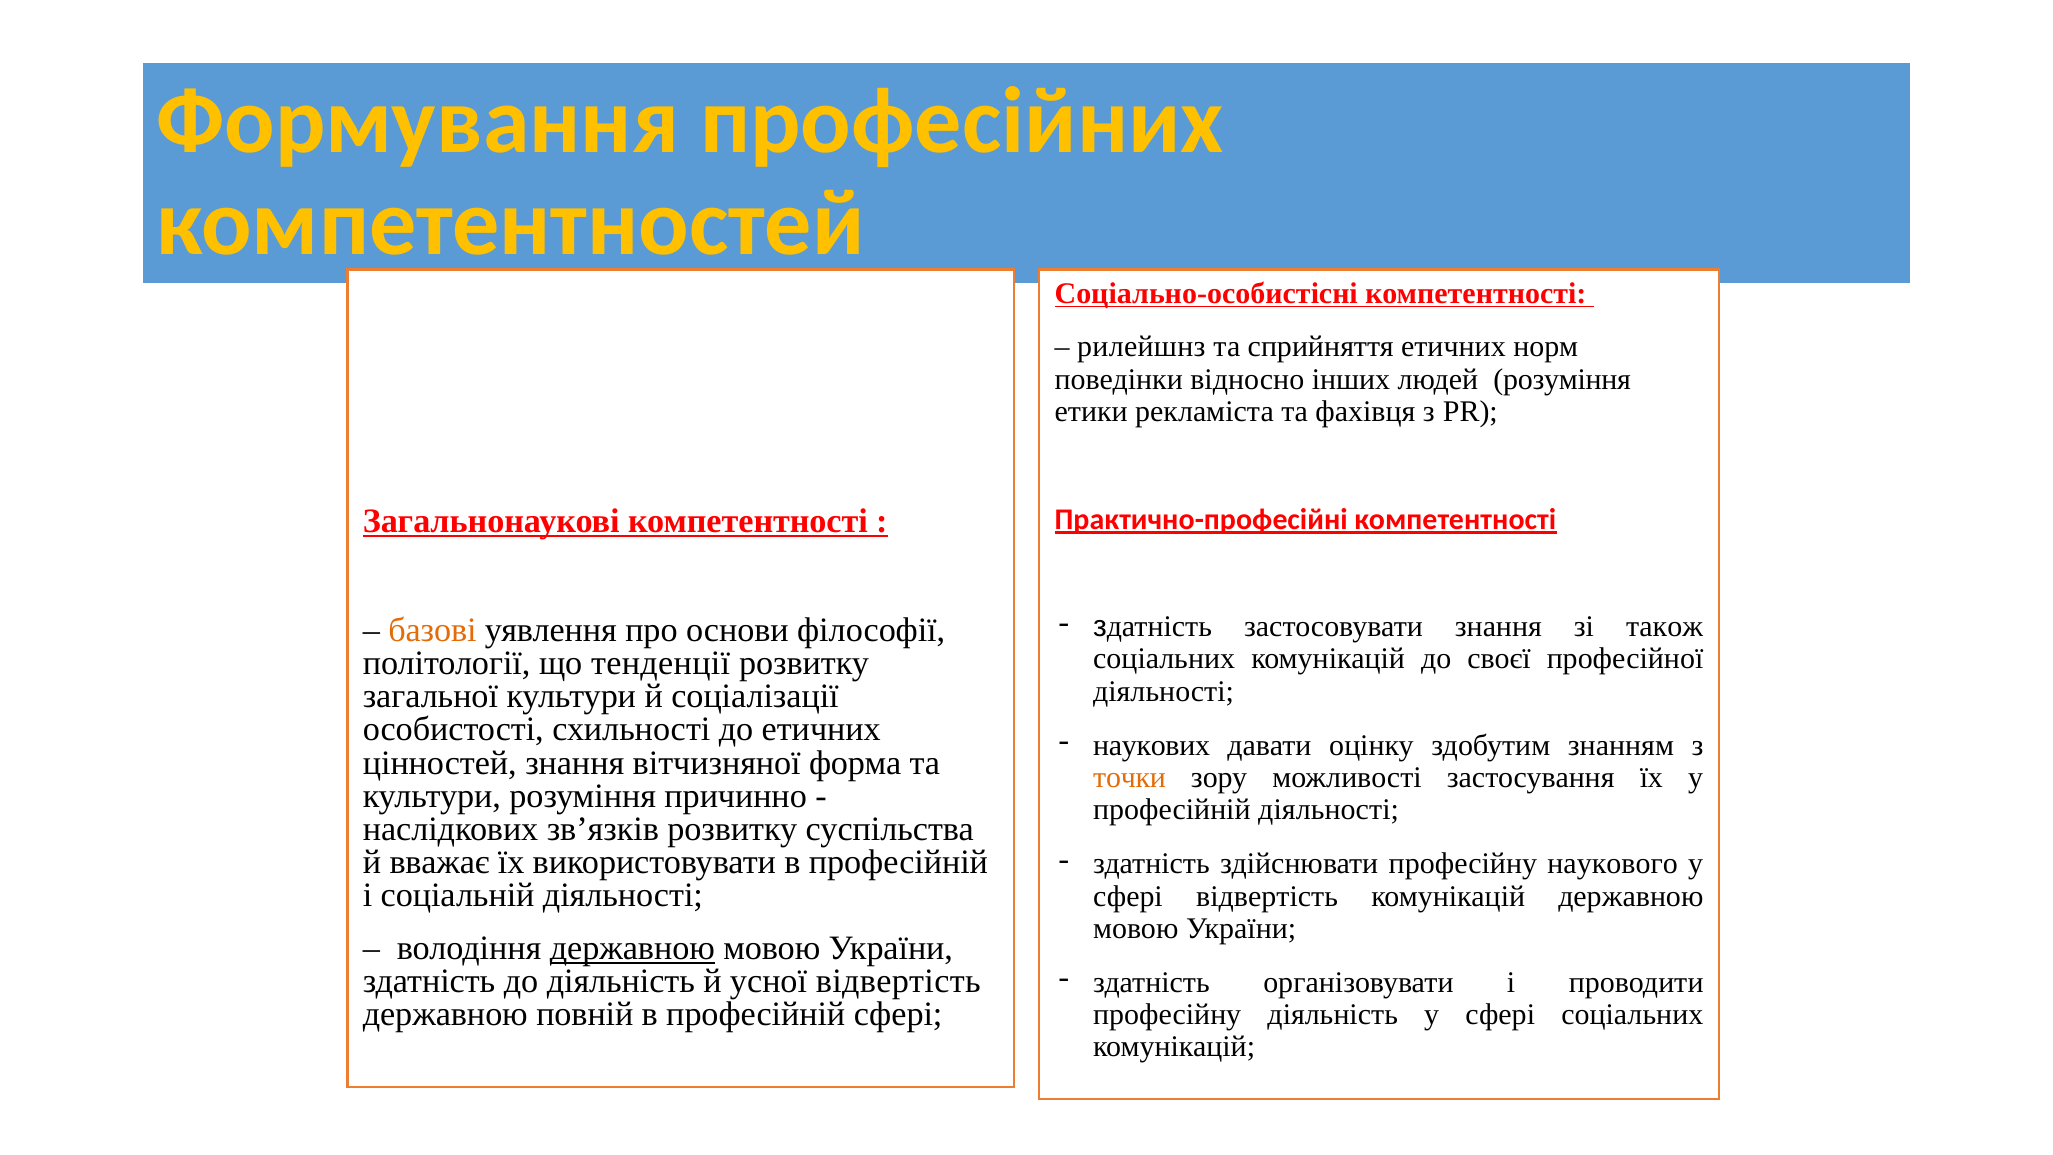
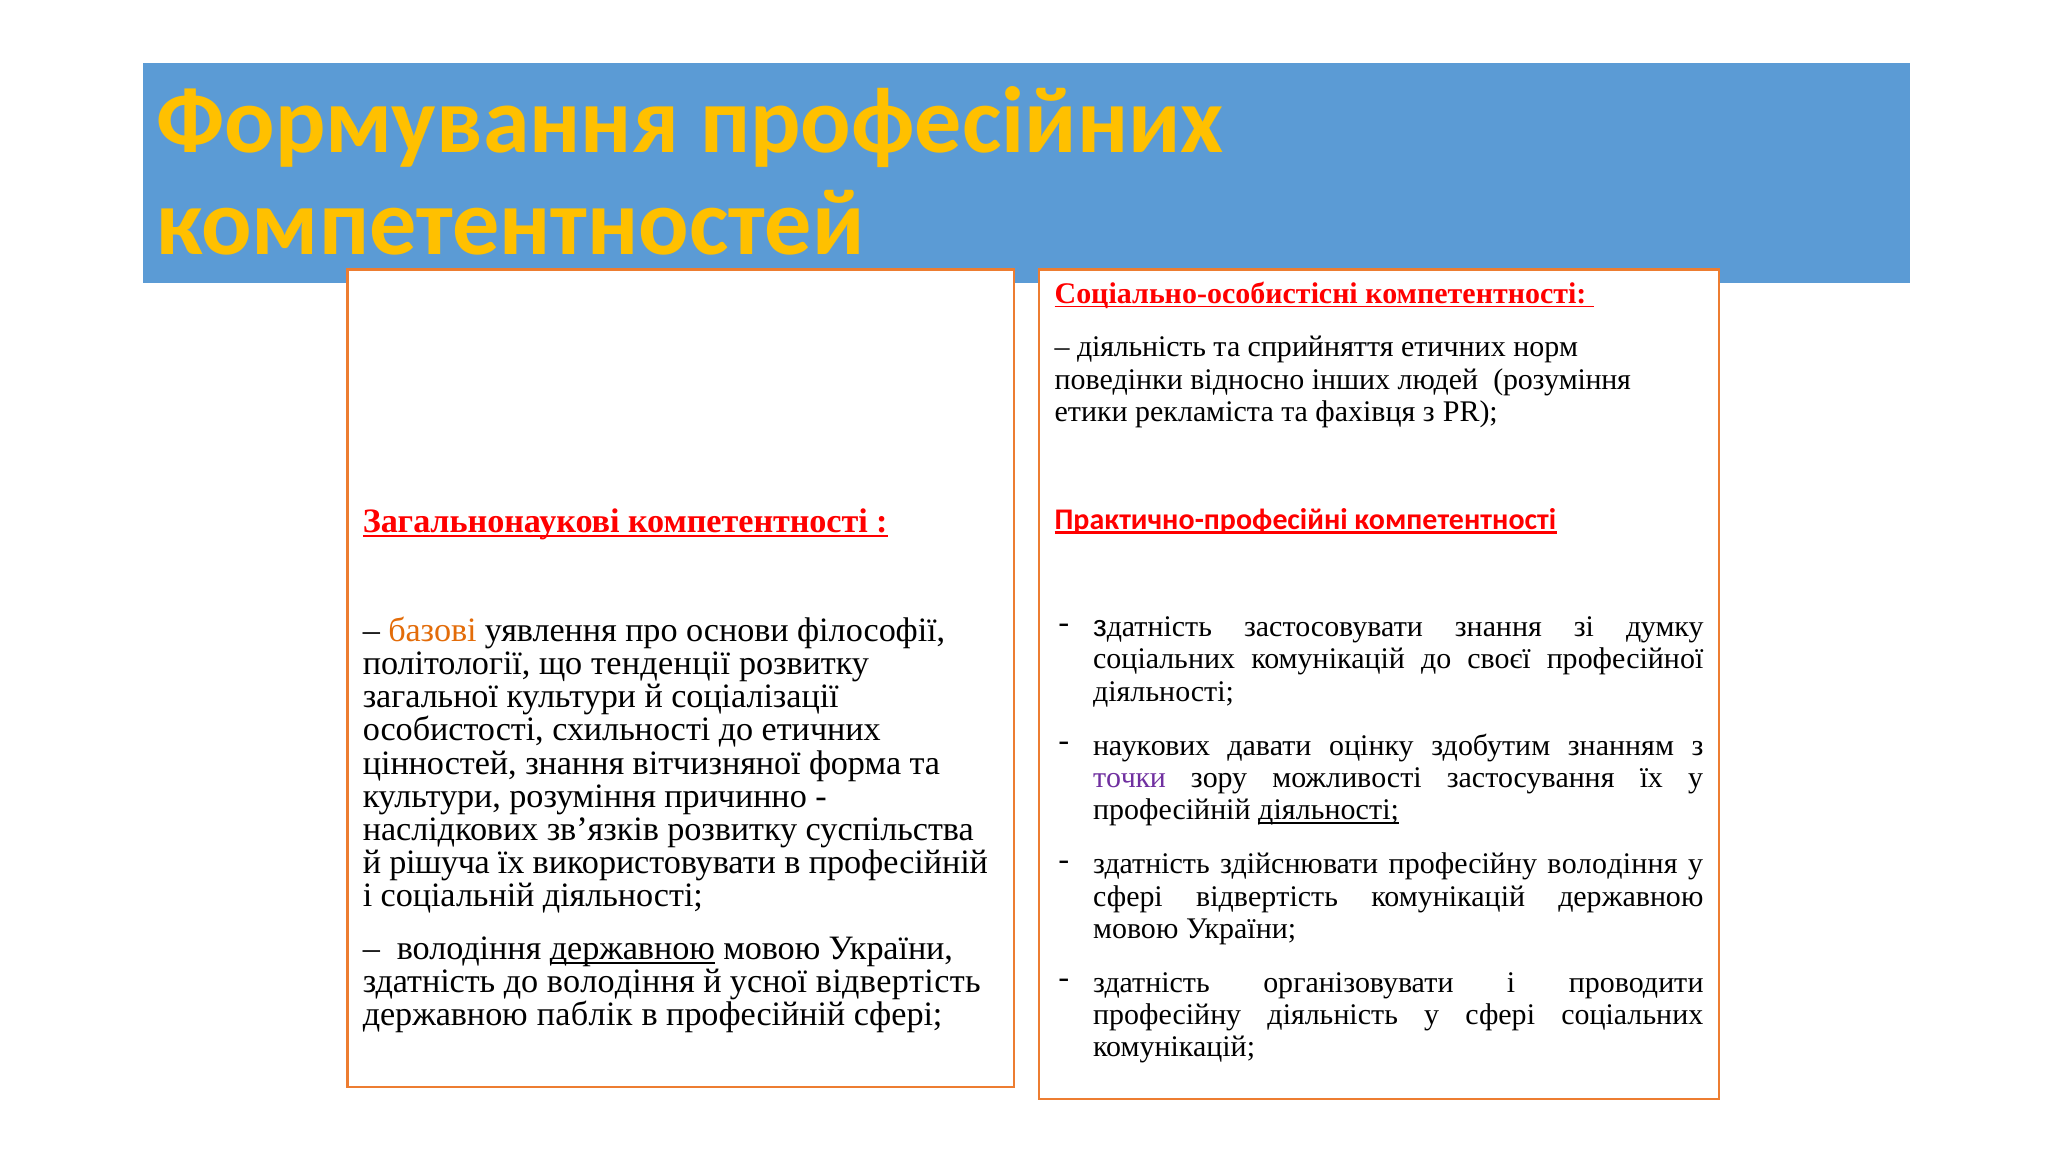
рилейшнз: рилейшнз -> діяльність (1142, 347)
також: також -> думку (1665, 627)
точки colour: orange -> purple (1130, 778)
діяльності underline: none -> present (1329, 810)
вважає: вважає -> рішуча (440, 862)
професійну наукового: наукового -> володіння (1613, 864)
до діяльність: діяльність -> володіння (621, 981)
повній: повній -> паблік (585, 1014)
